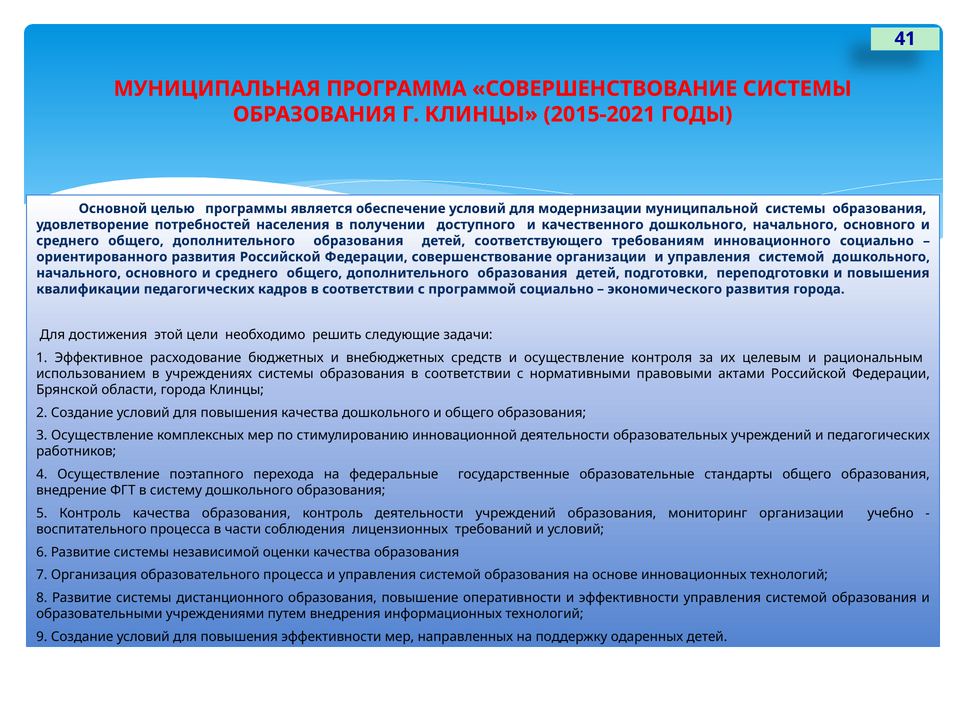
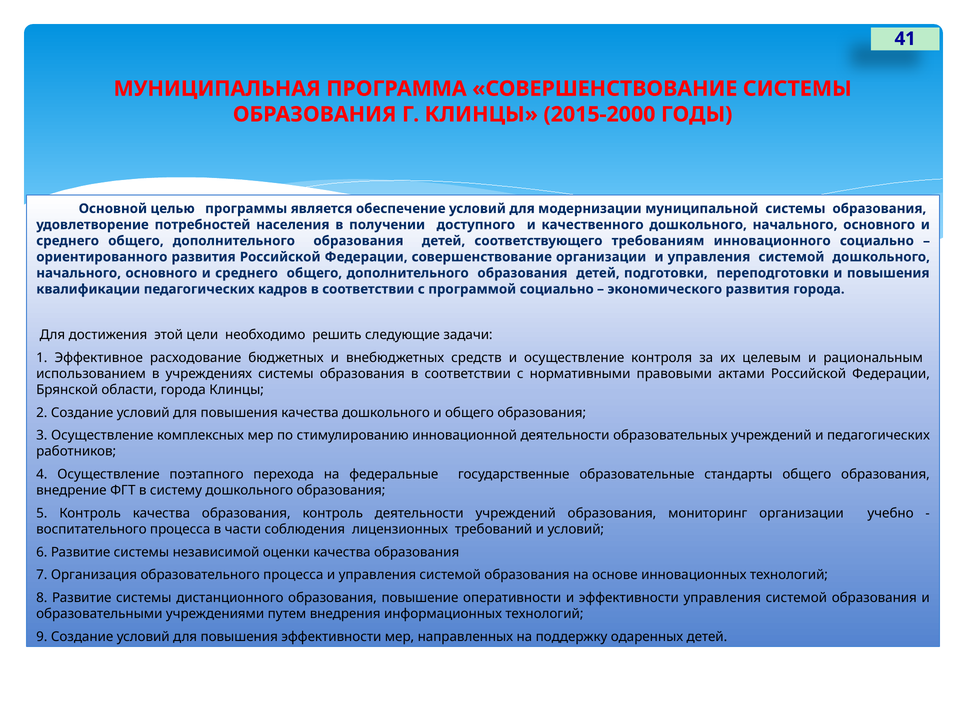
2015-2021: 2015-2021 -> 2015-2000 (599, 114)
